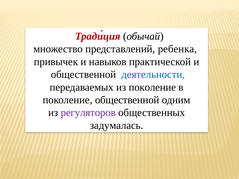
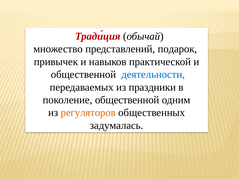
ребенка: ребенка -> подарок (177, 49)
из поколение: поколение -> праздники (152, 87)
регуляторов colour: purple -> orange (88, 113)
